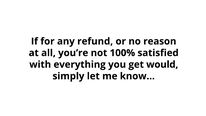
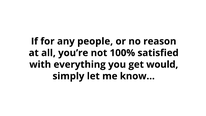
refund: refund -> people (95, 41)
